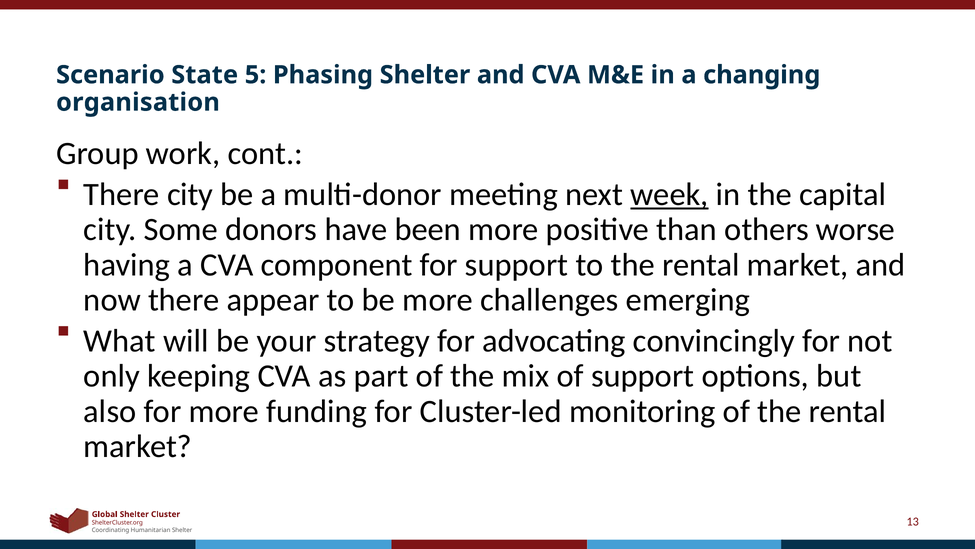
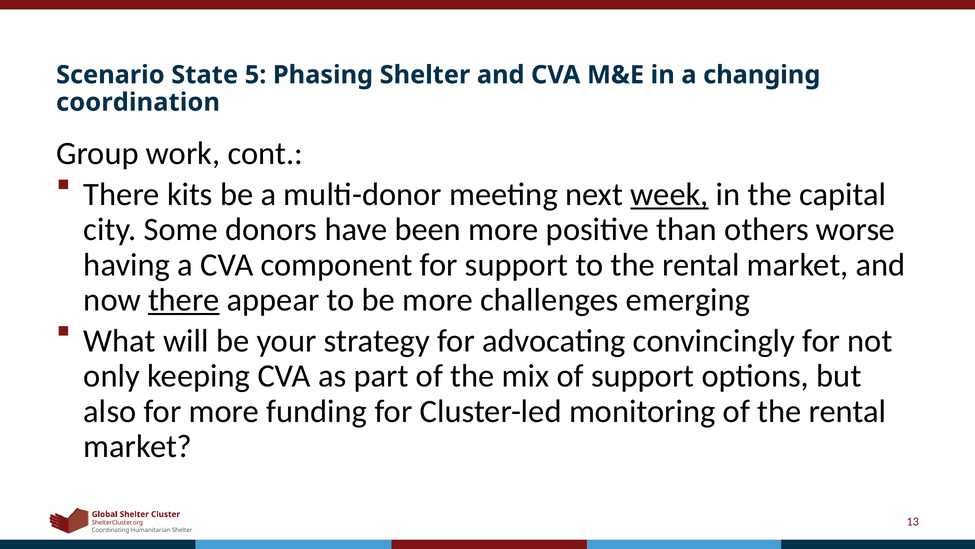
organisation: organisation -> coordination (138, 102)
There city: city -> kits (190, 194)
there underline: none -> present (184, 300)
